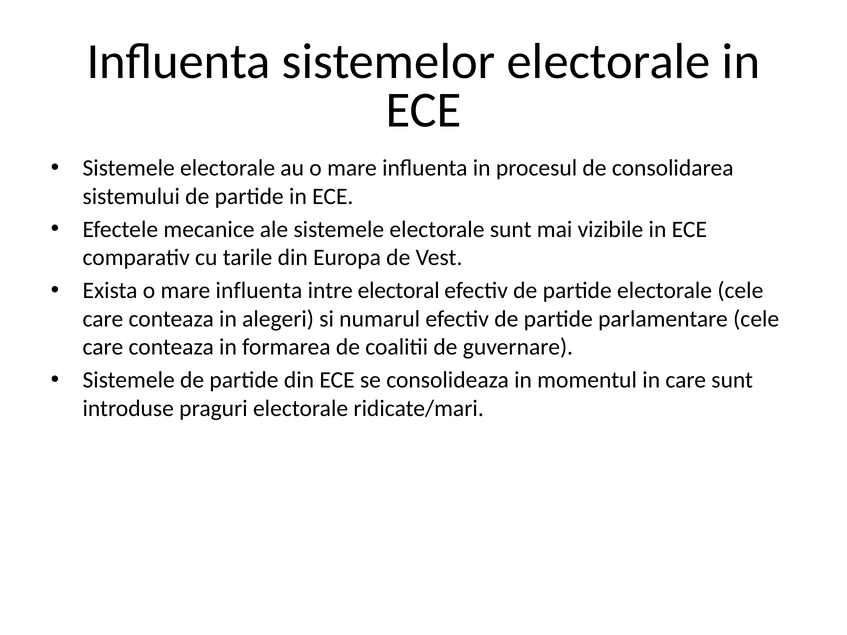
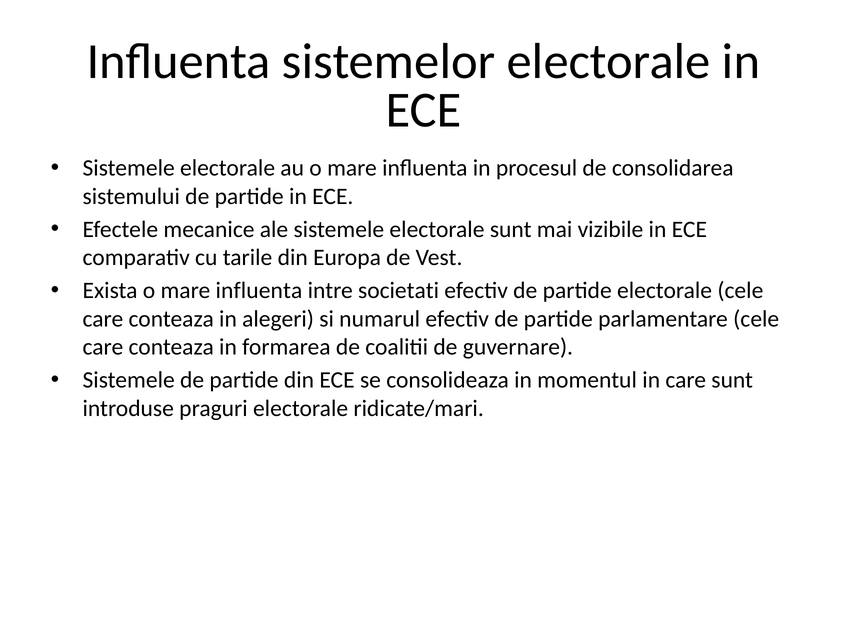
electoral: electoral -> societati (399, 291)
